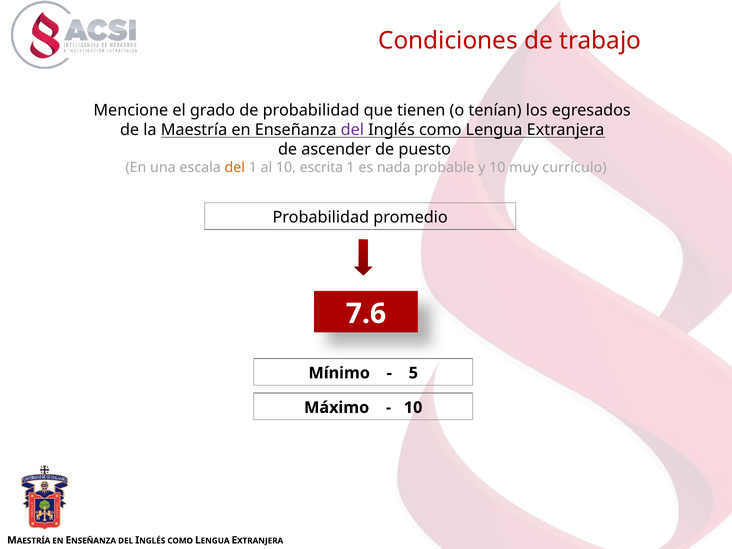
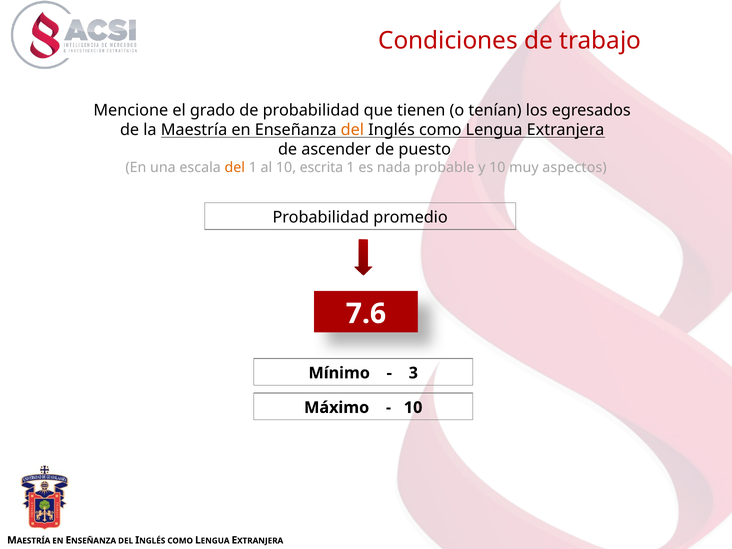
del colour: purple -> orange (352, 130)
currículo: currículo -> aspectos (575, 167)
5: 5 -> 3 (413, 373)
